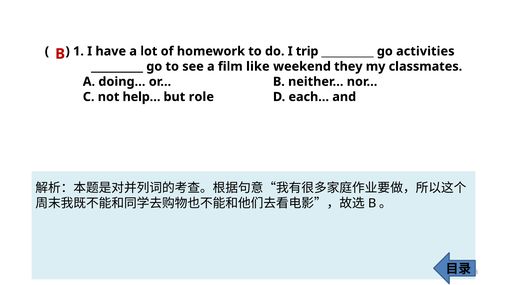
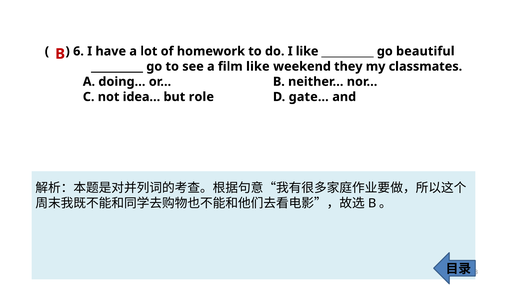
1: 1 -> 6 (79, 51)
I trip: trip -> like (307, 51)
activities: activities -> beautiful (425, 51)
help…: help… -> idea… (141, 97)
each…: each… -> gate… (309, 97)
